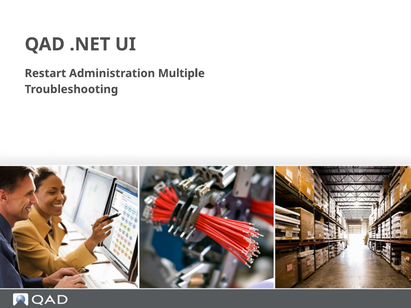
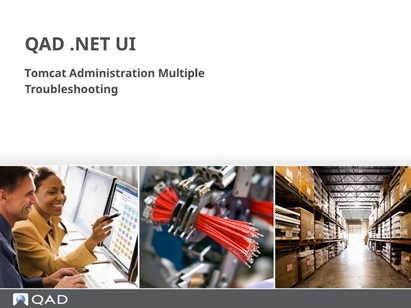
Restart: Restart -> Tomcat (45, 73)
